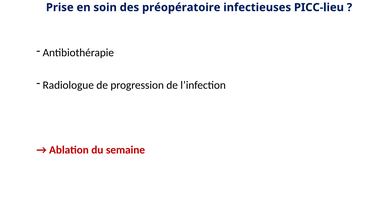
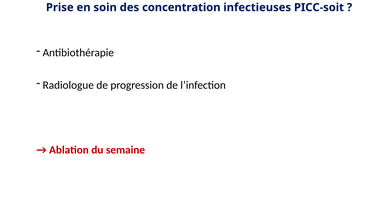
préopératoire: préopératoire -> concentration (181, 7)
PICC-lieu: PICC-lieu -> PICC-soit (319, 7)
